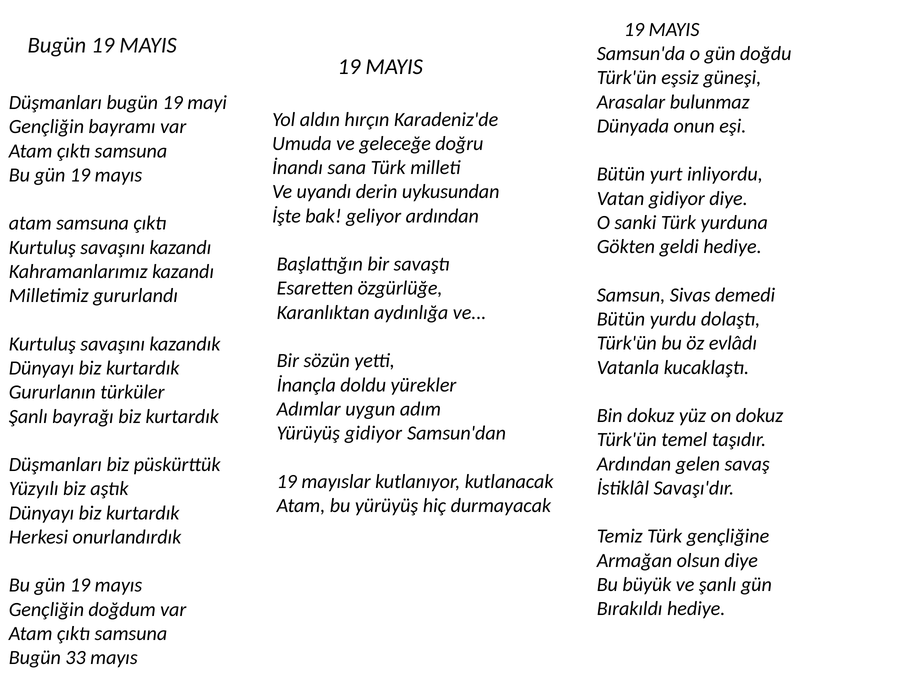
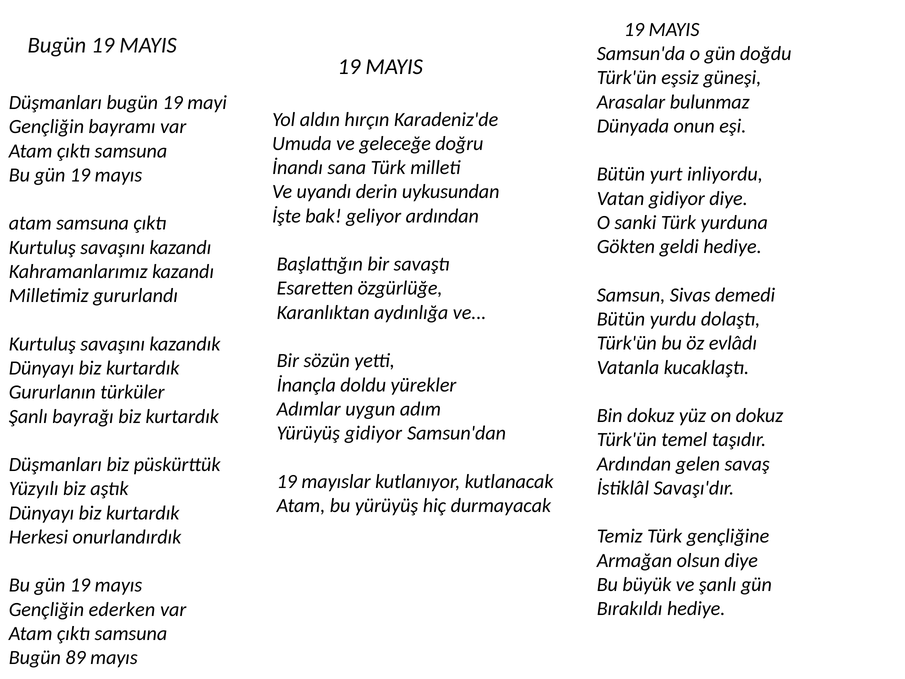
doğdum: doğdum -> ederken (122, 609)
33: 33 -> 89 (76, 657)
